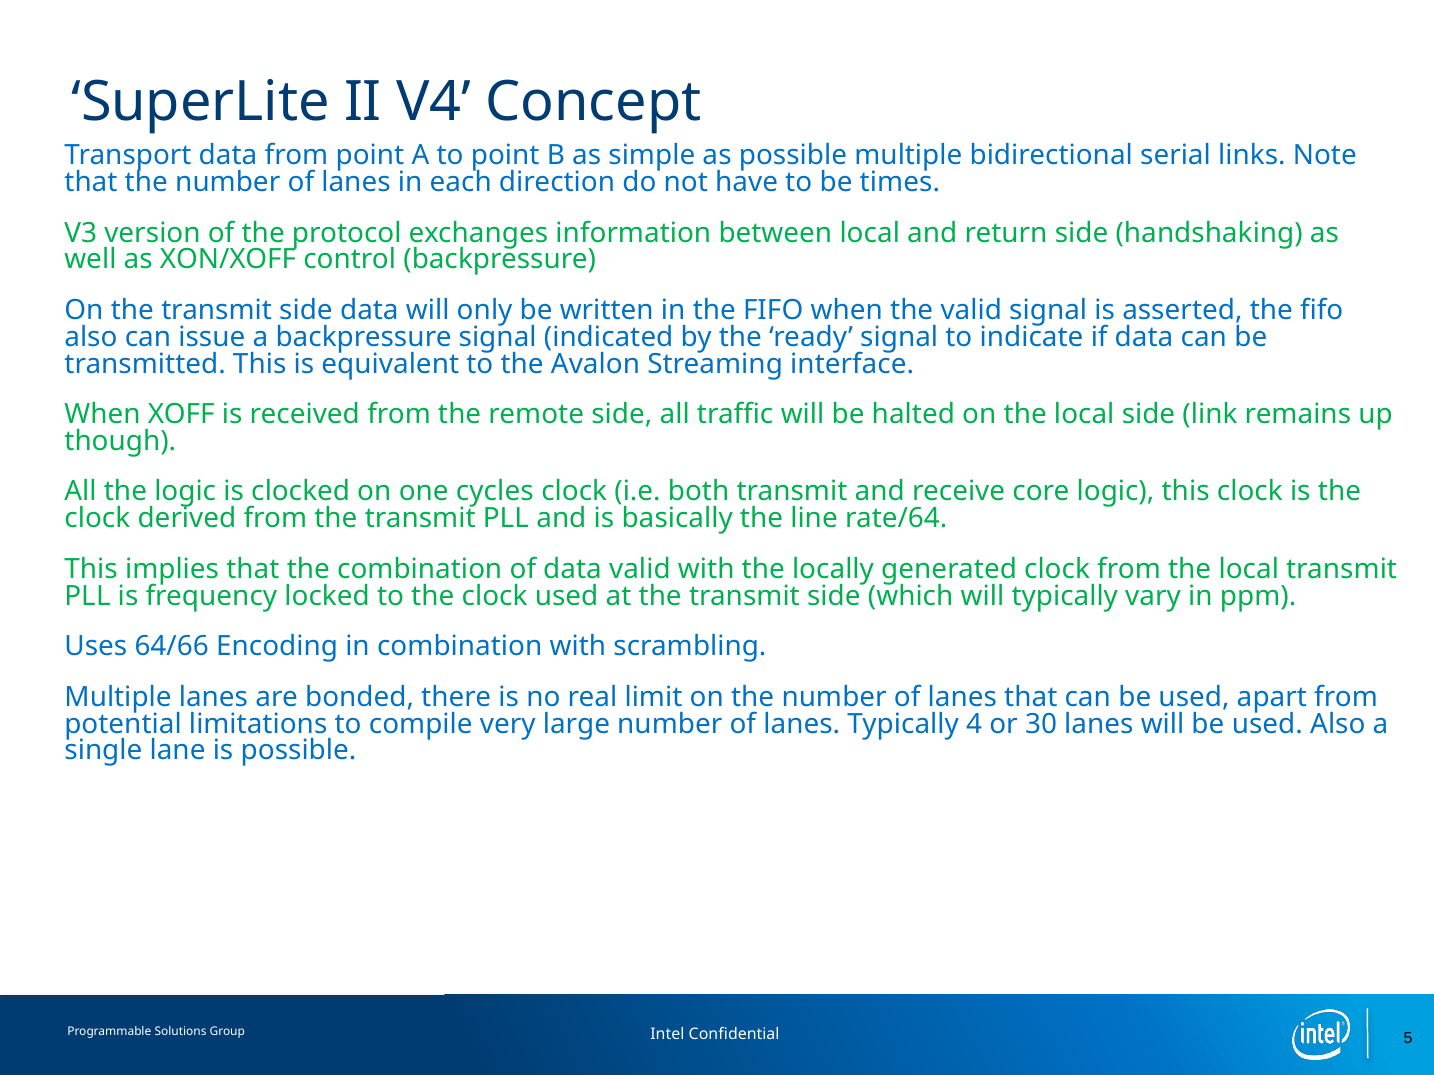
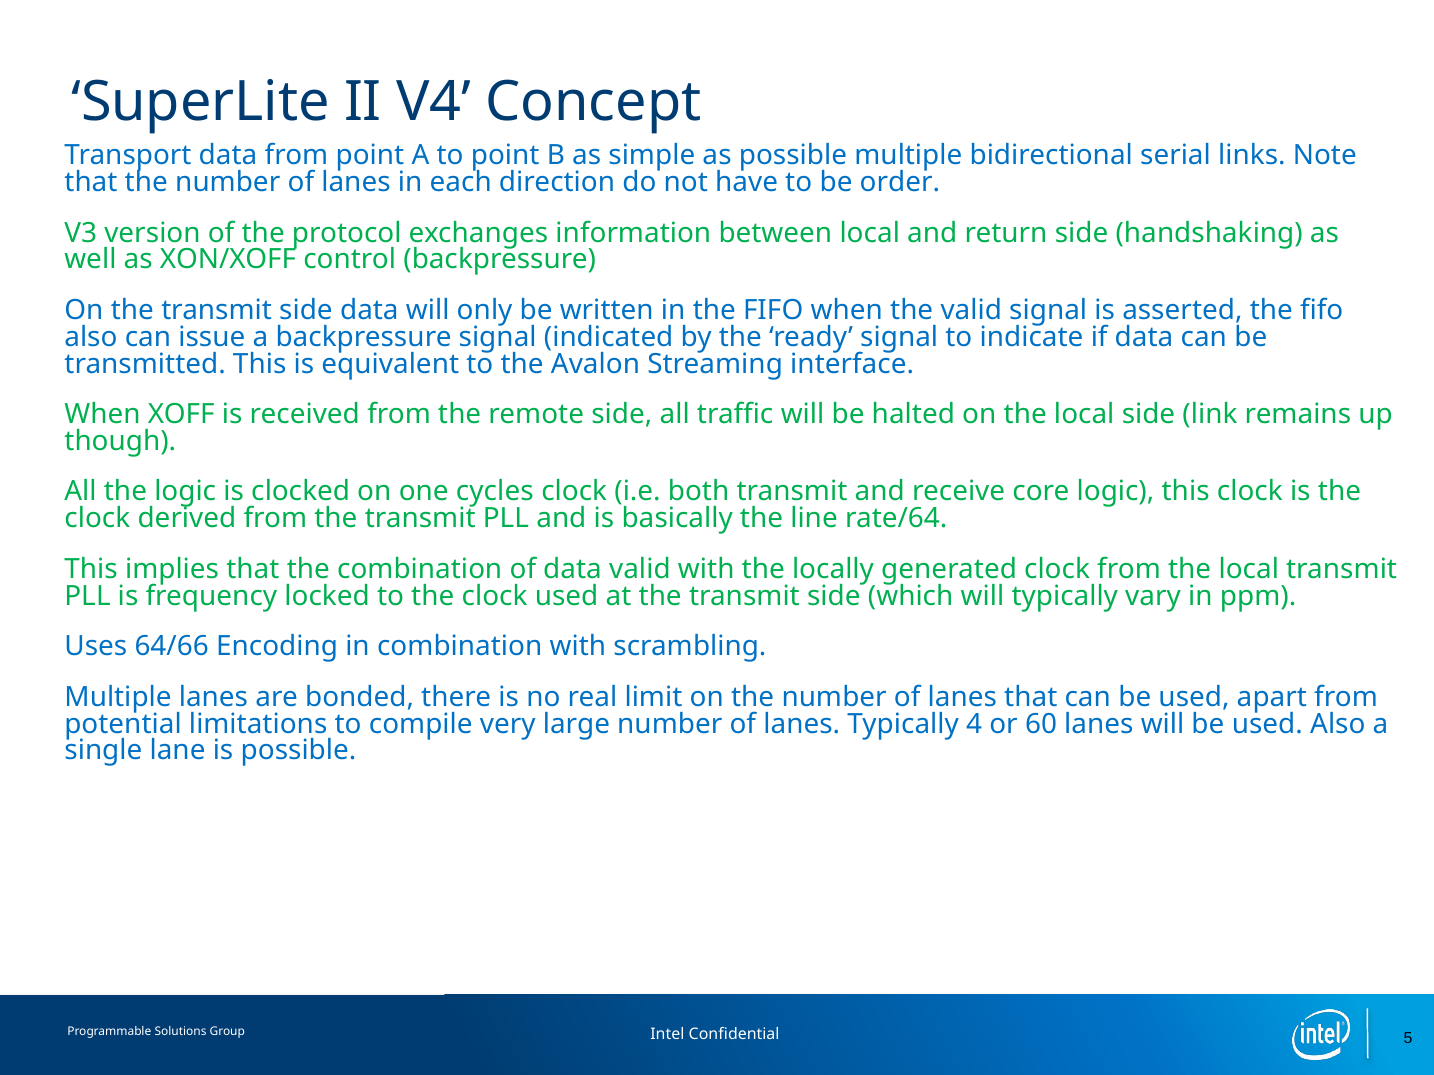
times: times -> order (900, 182)
30: 30 -> 60 (1041, 724)
